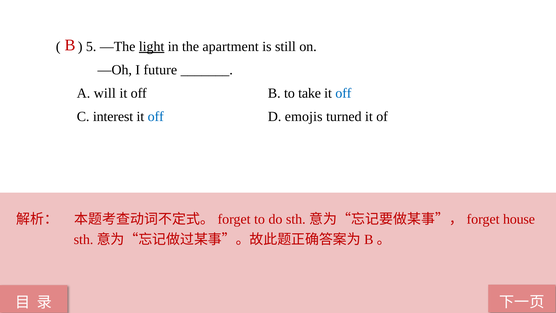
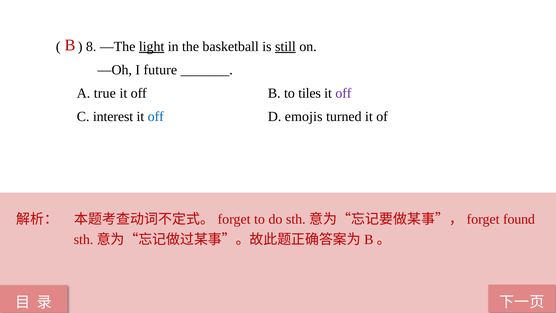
5: 5 -> 8 (91, 46)
apartment: apartment -> basketball (231, 46)
still underline: none -> present (285, 46)
will: will -> true (105, 93)
take: take -> tiles (310, 93)
off colour: blue -> purple (343, 93)
house: house -> found (519, 219)
